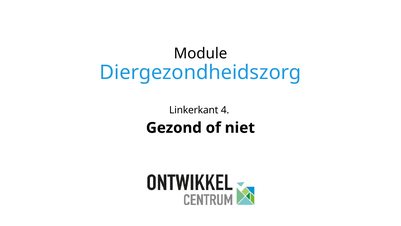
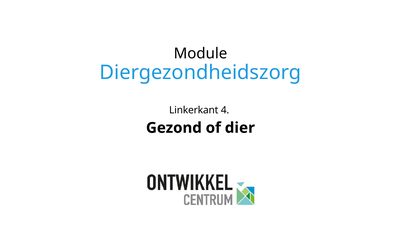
niet: niet -> dier (240, 128)
